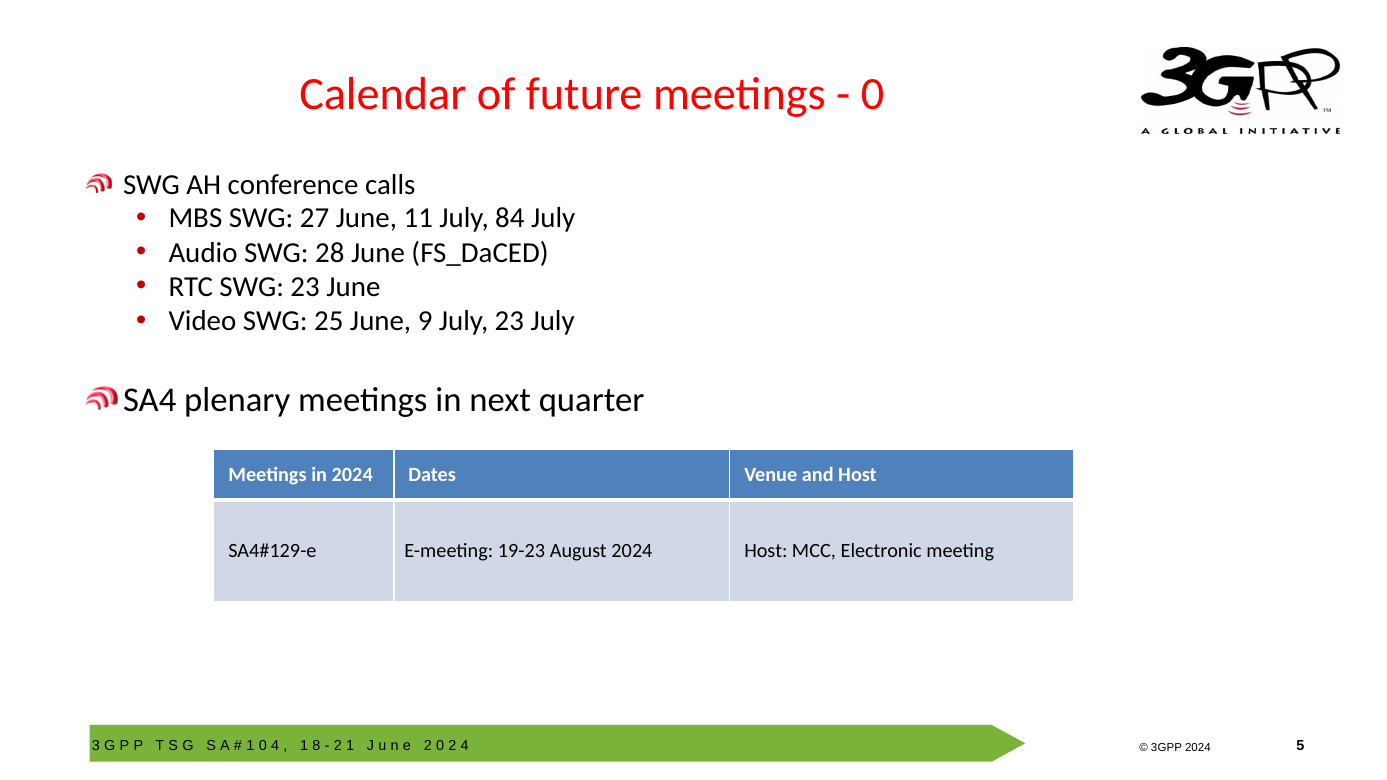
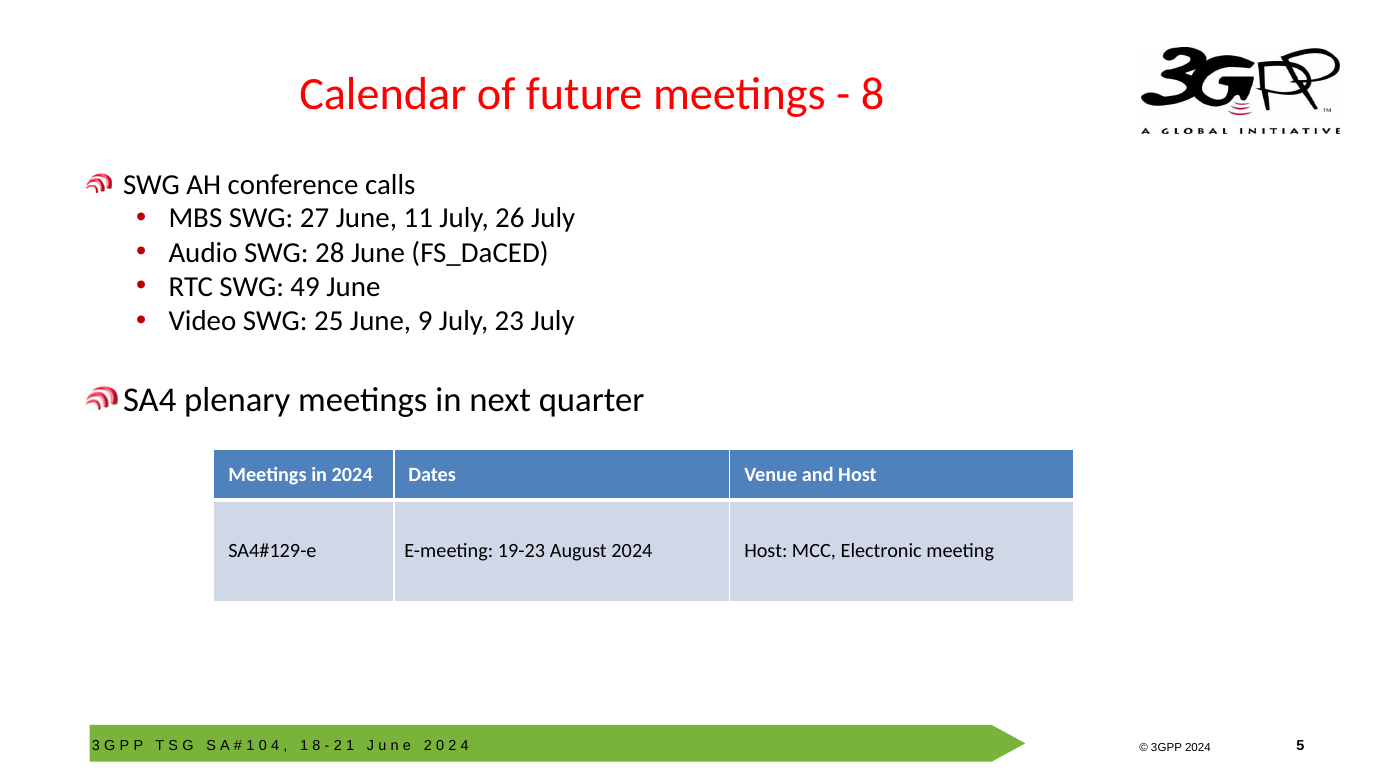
0: 0 -> 8 (872, 94)
84: 84 -> 26 (510, 218)
SWG 23: 23 -> 49 (305, 287)
